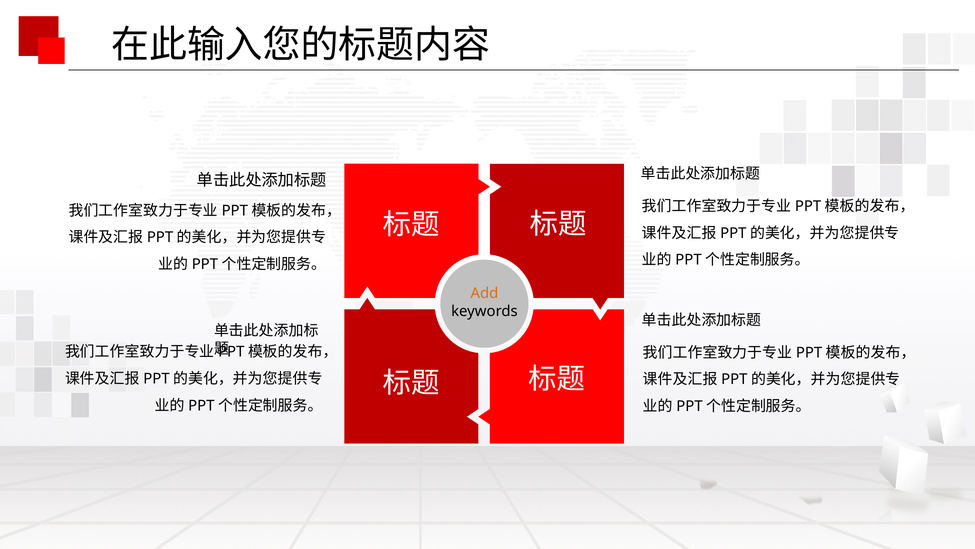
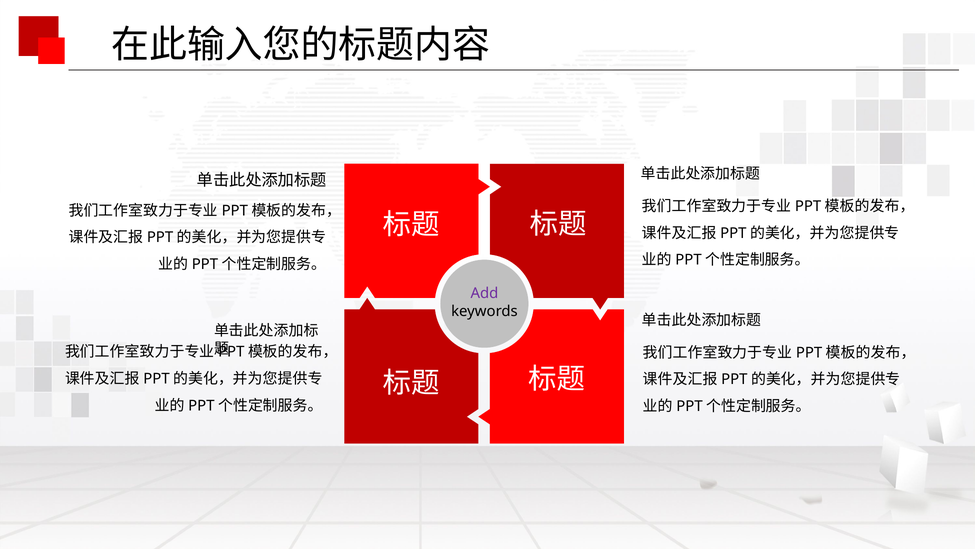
Add colour: orange -> purple (484, 293)
